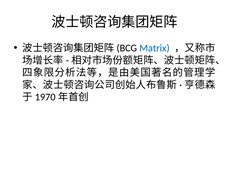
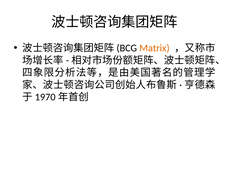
Matrix colour: blue -> orange (154, 48)
